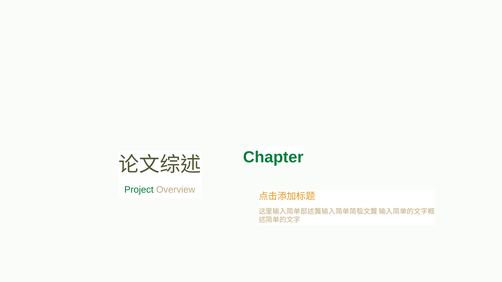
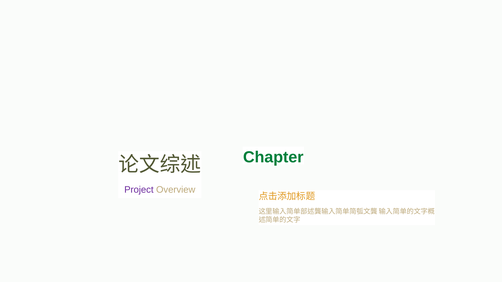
Project colour: green -> purple (139, 190)
